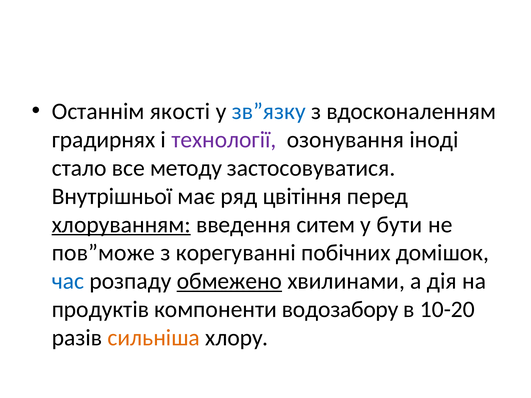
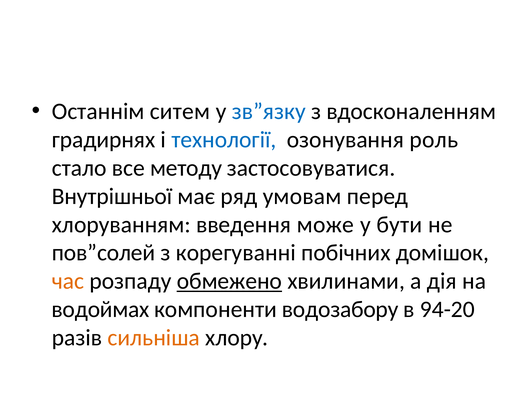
якості: якості -> ситем (180, 111)
технології colour: purple -> blue (224, 140)
іноді: іноді -> роль (434, 140)
цвітіння: цвітіння -> умовам (302, 196)
хлоруванням underline: present -> none (121, 225)
ситем: ситем -> може (326, 225)
пов”може: пов”може -> пов”солей (104, 253)
час colour: blue -> orange (68, 281)
продуктів: продуктів -> водоймах (100, 310)
10-20: 10-20 -> 94-20 (447, 310)
